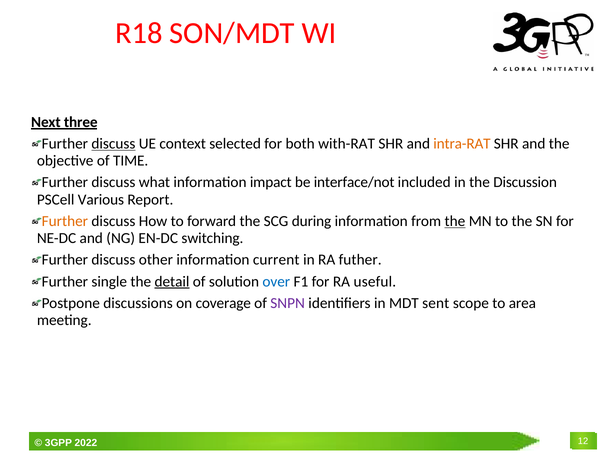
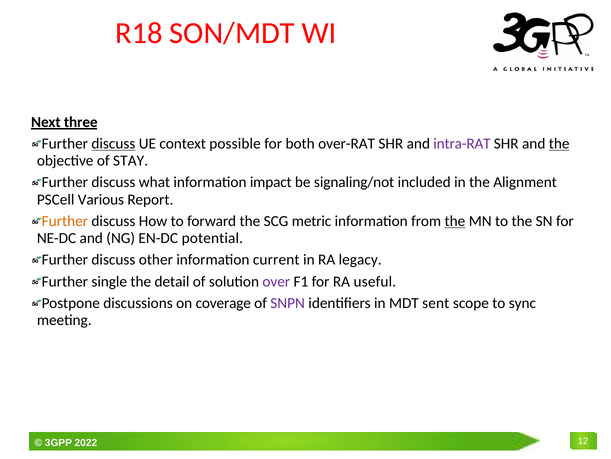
selected: selected -> possible (235, 143)
with-RAT: with-RAT -> over-RAT (347, 143)
intra-RAT colour: orange -> purple (462, 143)
the underline: none -> present (559, 143)
TIME: TIME -> STAY (131, 161)
interface/not: interface/not -> signaling/not (354, 182)
Discussion: Discussion -> Alignment (525, 182)
during: during -> metric (312, 221)
switching: switching -> potential (212, 238)
futher: futher -> legacy (360, 259)
detail underline: present -> none (172, 281)
over colour: blue -> purple (276, 281)
area: area -> sync (522, 303)
